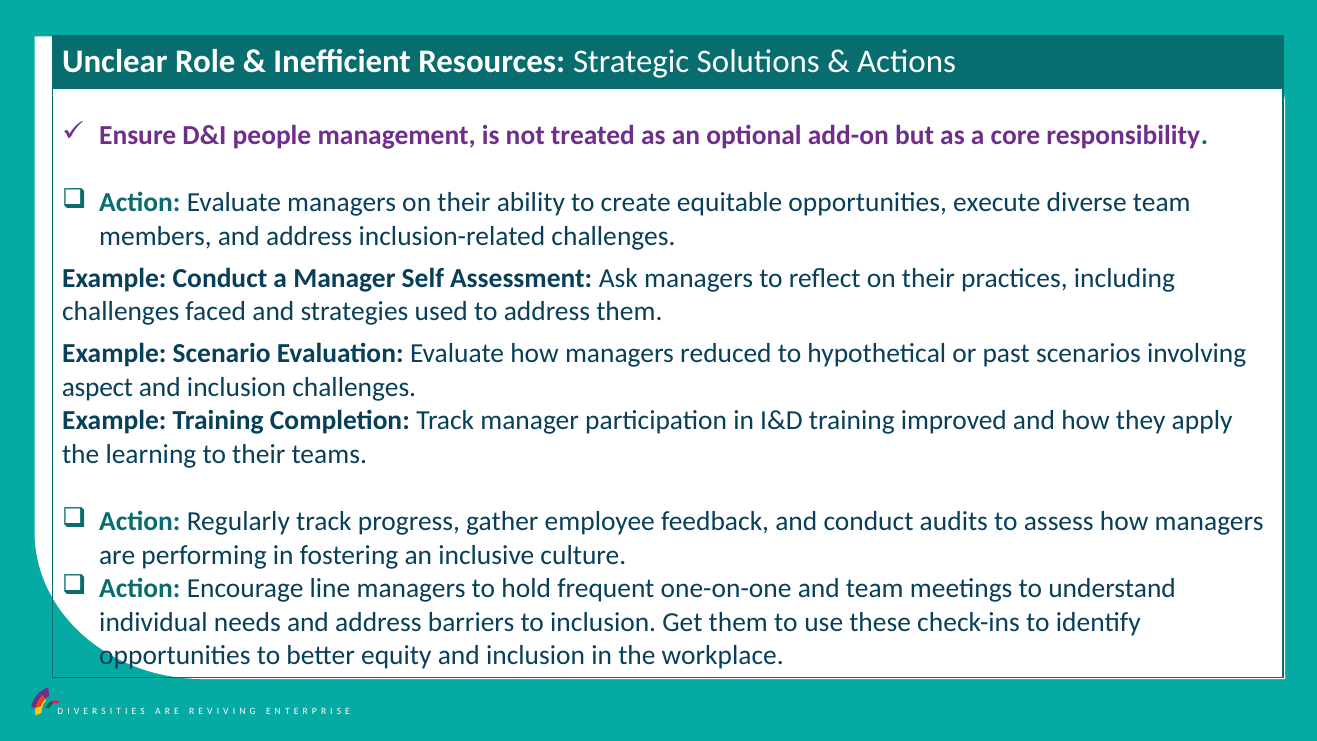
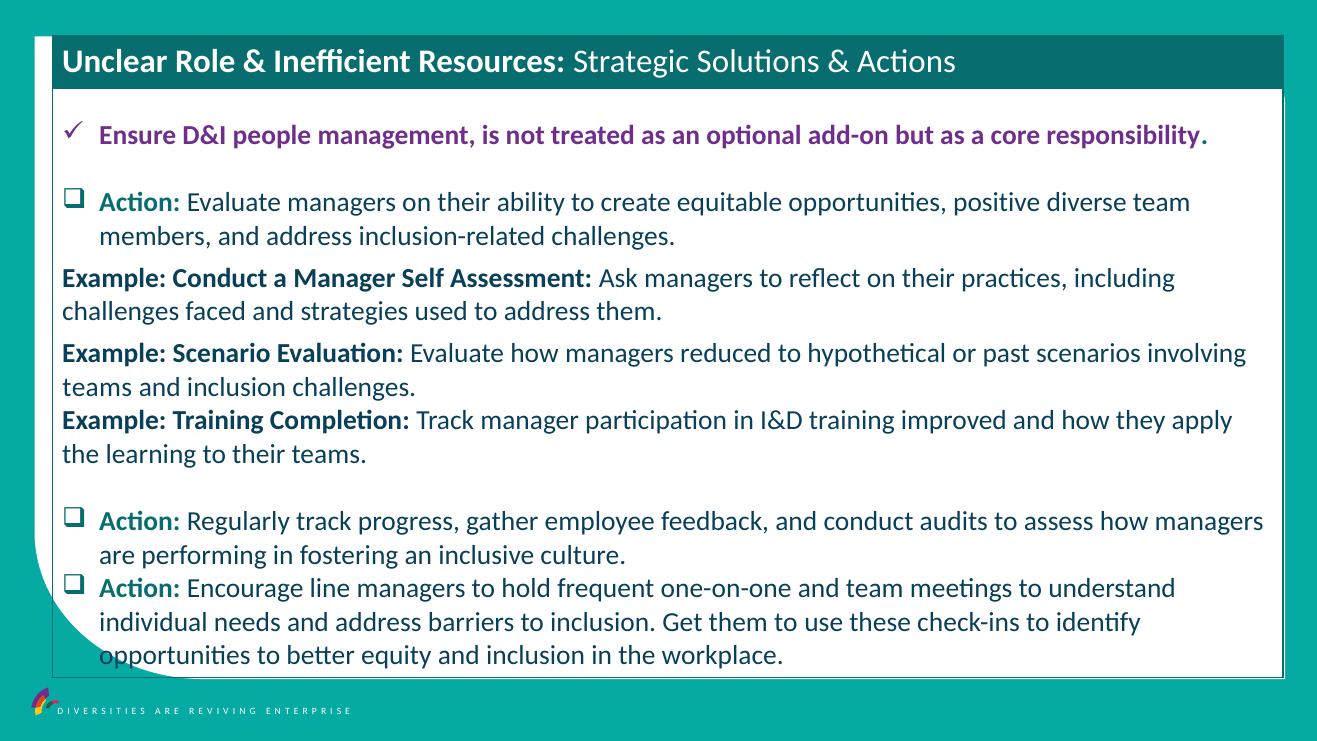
execute: execute -> positive (997, 202)
aspect: aspect -> teams (97, 387)
